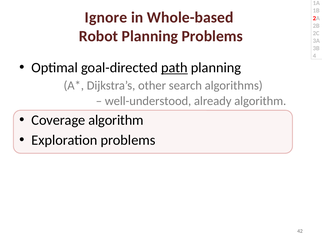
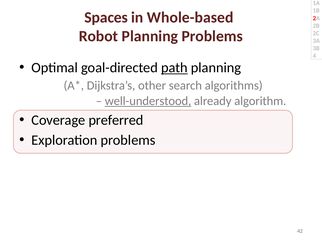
Ignore: Ignore -> Spaces (106, 17)
well-understood underline: none -> present (148, 101)
Coverage algorithm: algorithm -> preferred (116, 120)
